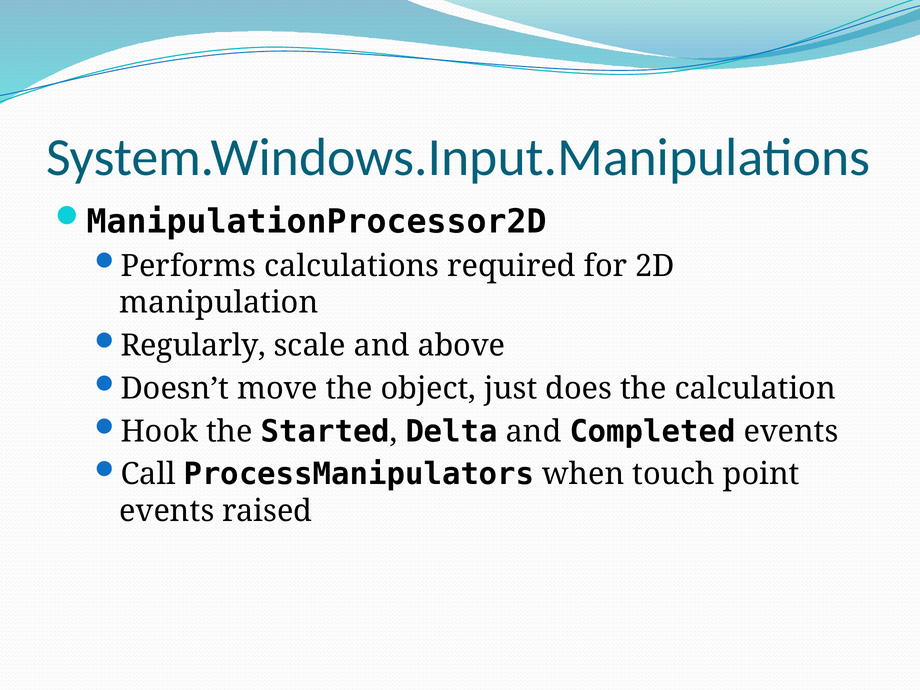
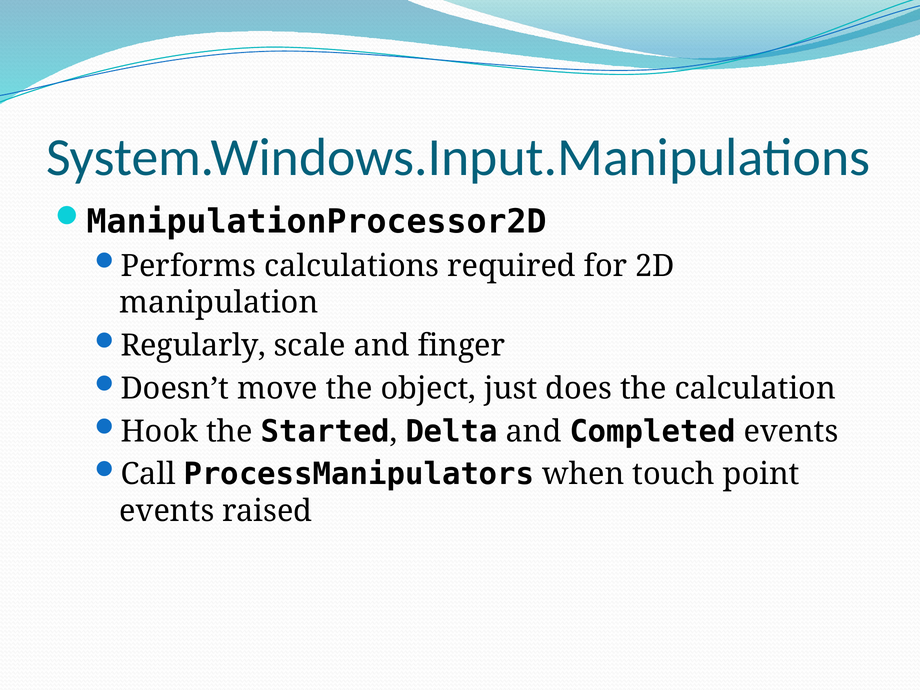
above: above -> finger (461, 346)
